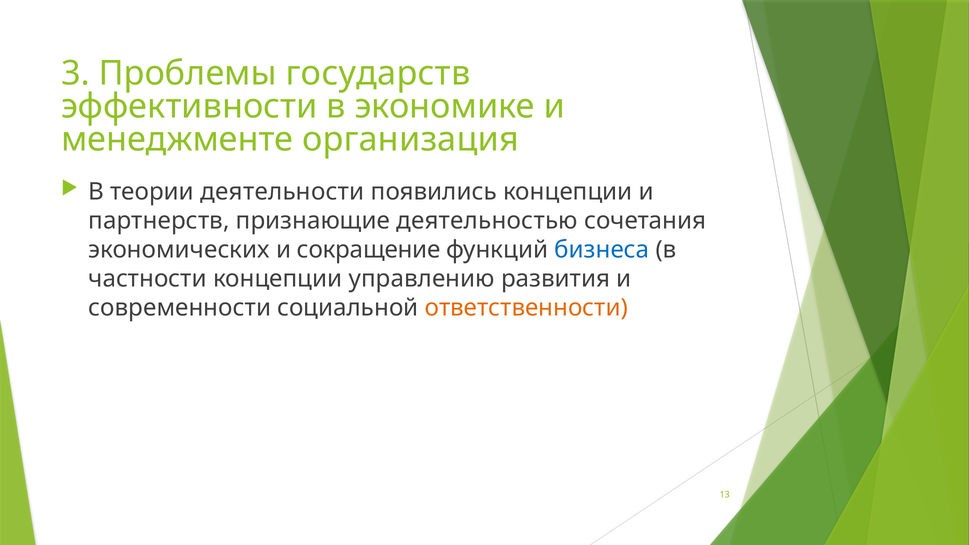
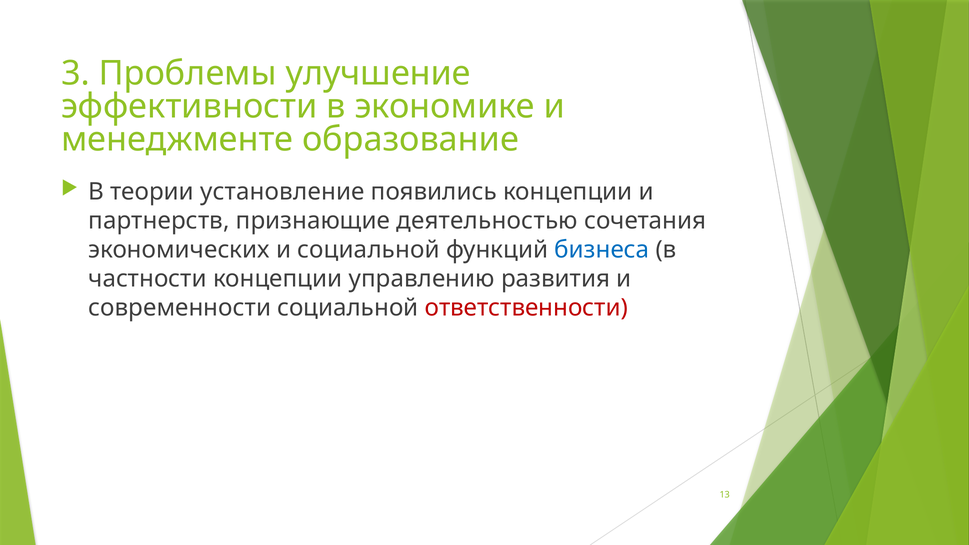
государств: государств -> улучшение (378, 74)
организация: организация -> образование (411, 140)
деятельности: деятельности -> установление (282, 192)
и сокращение: сокращение -> социальной (369, 250)
ответственности colour: orange -> red (526, 308)
